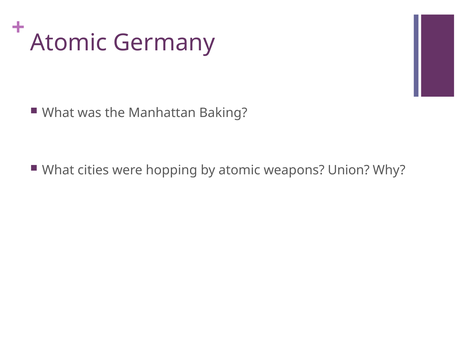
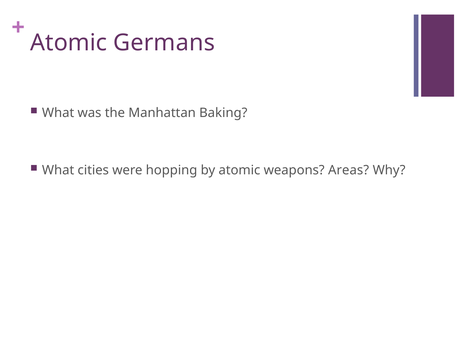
Germany: Germany -> Germans (164, 43)
Union: Union -> Areas (349, 170)
